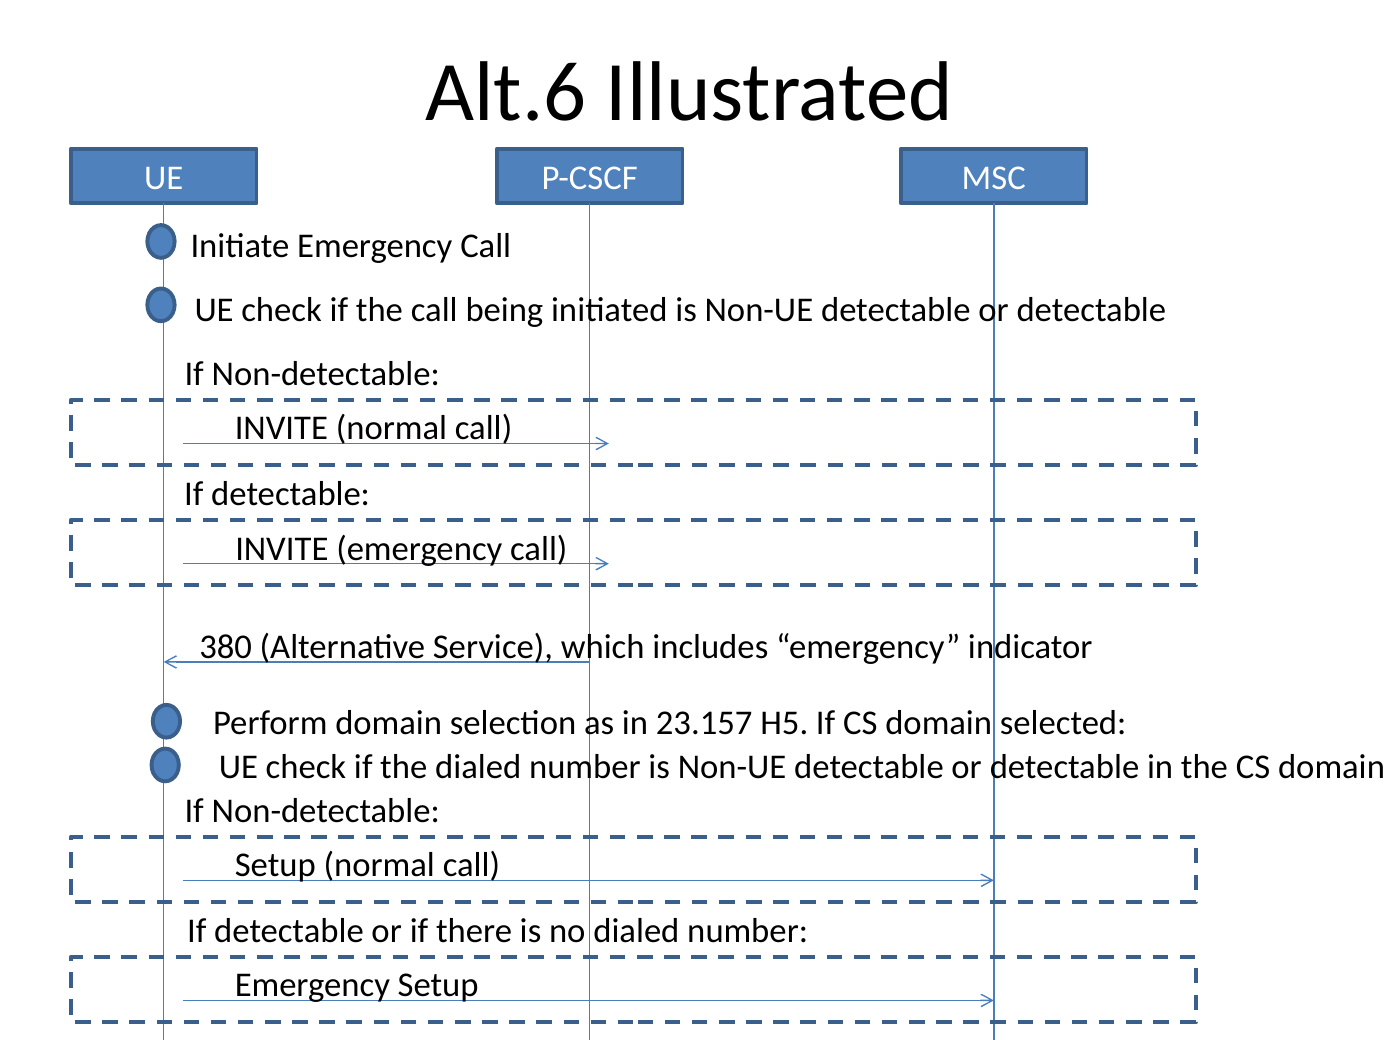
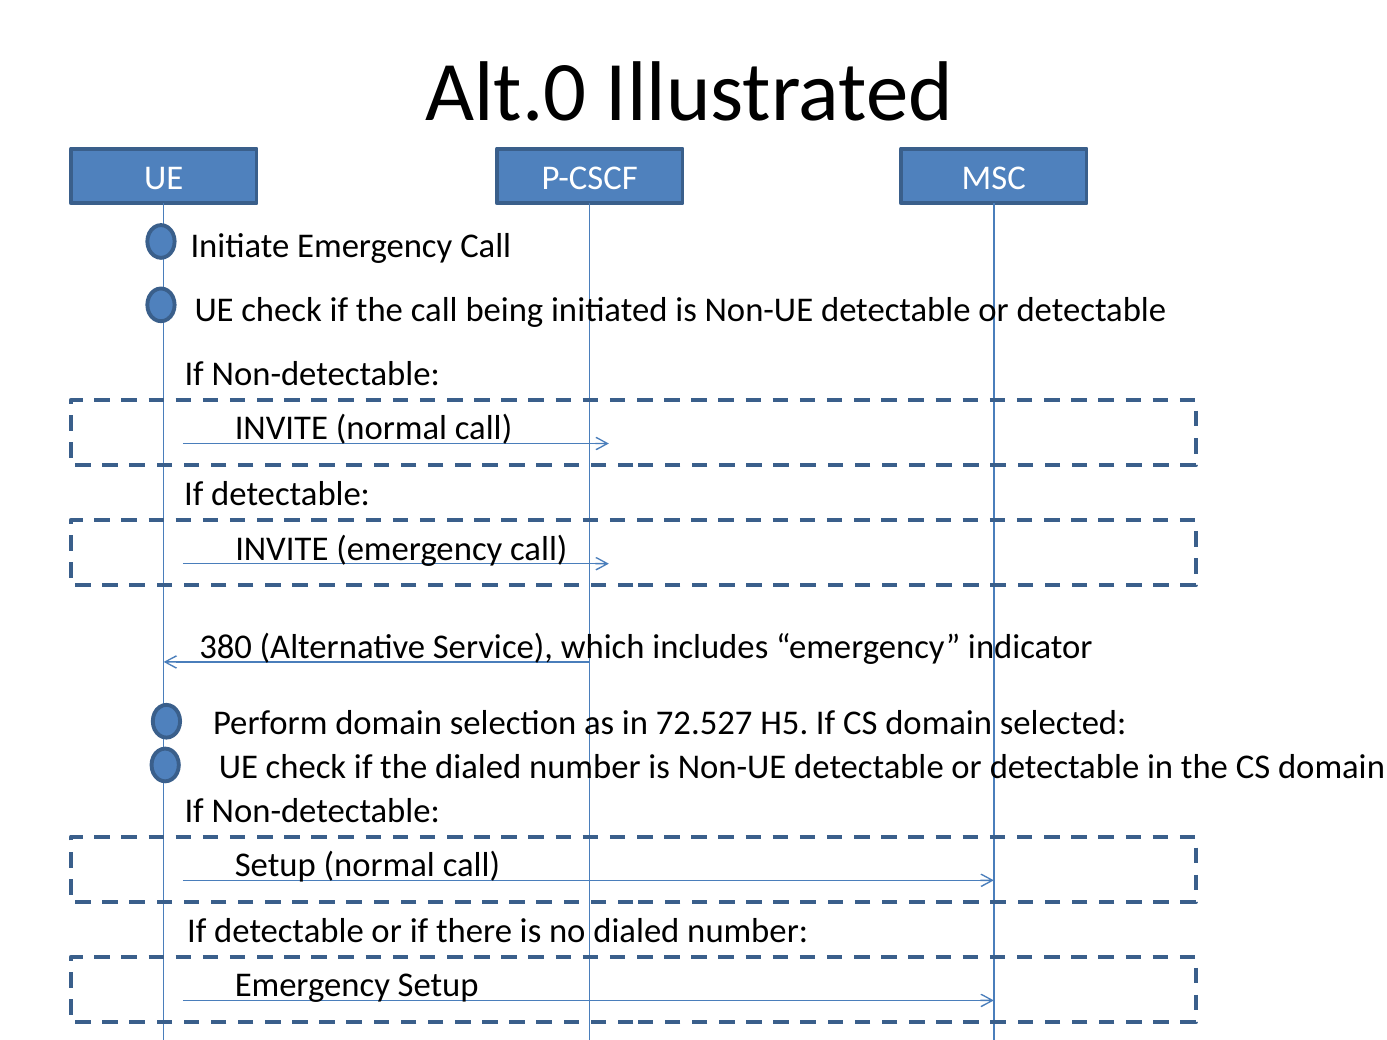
Alt.6: Alt.6 -> Alt.0 (506, 93)
23.157: 23.157 -> 72.527 (704, 724)
